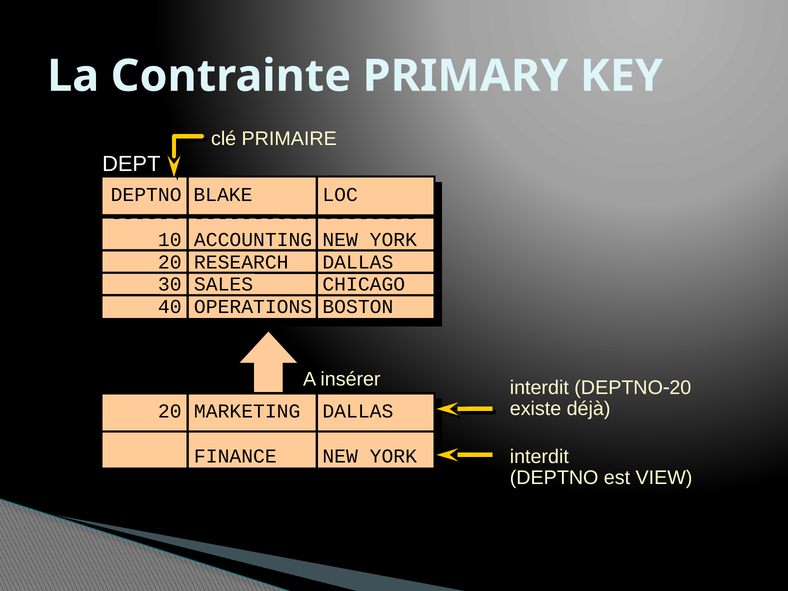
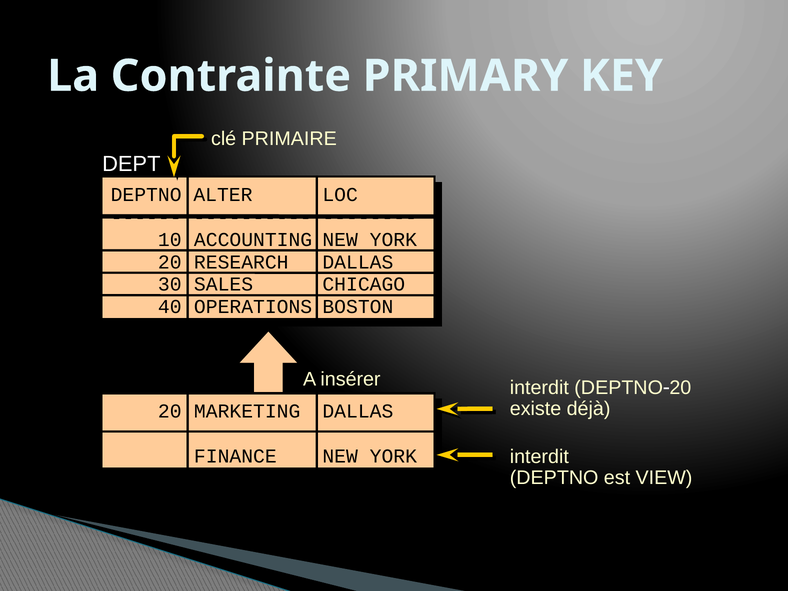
BLAKE: BLAKE -> ALTER (223, 195)
